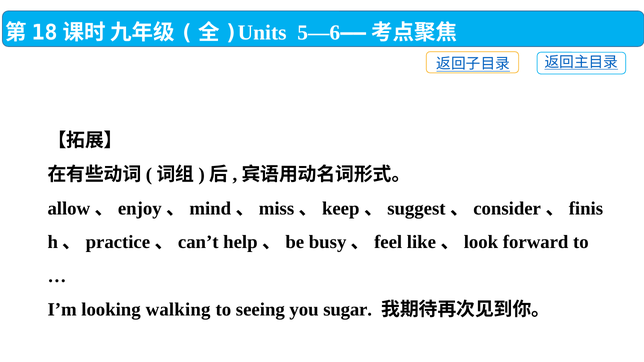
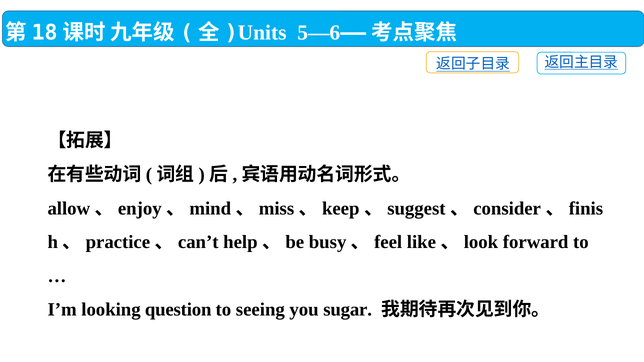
walking: walking -> question (178, 310)
